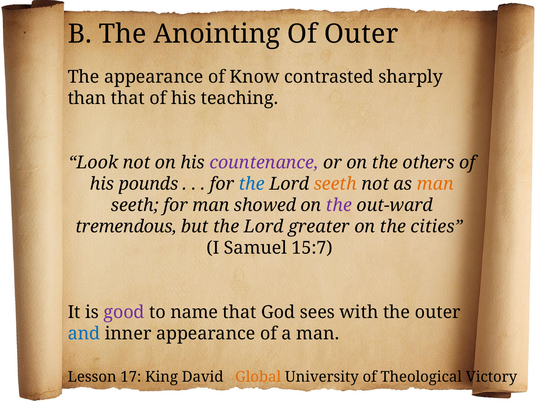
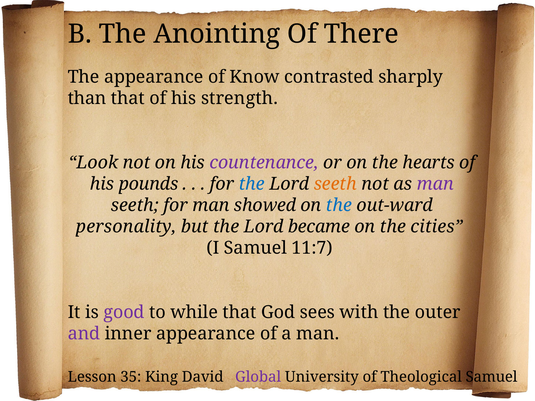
Of Outer: Outer -> There (361, 34)
teaching: teaching -> strength (239, 98)
others: others -> hearts (429, 163)
man colour: orange -> purple (435, 184)
the colour: purple -> blue (339, 205)
tremendous: tremendous -> personality (126, 227)
greater: greater -> became (319, 227)
15:7: 15:7 -> 11:7 (312, 248)
name: name -> while (194, 312)
and colour: blue -> purple (84, 334)
17: 17 -> 35 (131, 377)
Global colour: orange -> purple (258, 377)
Theological Victory: Victory -> Samuel (492, 377)
